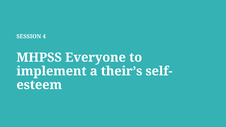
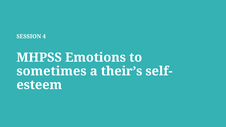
Everyone: Everyone -> Emotions (95, 57)
implement: implement -> sometimes (51, 71)
